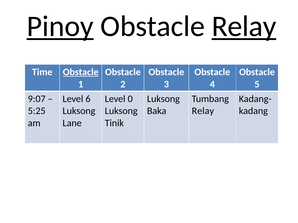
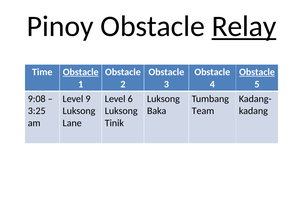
Pinoy underline: present -> none (60, 26)
Obstacle underline: none -> present (257, 72)
9:07: 9:07 -> 9:08 (37, 99)
6: 6 -> 9 (88, 99)
0: 0 -> 6 (130, 99)
5:25: 5:25 -> 3:25 (37, 111)
Relay: Relay -> Team (203, 111)
